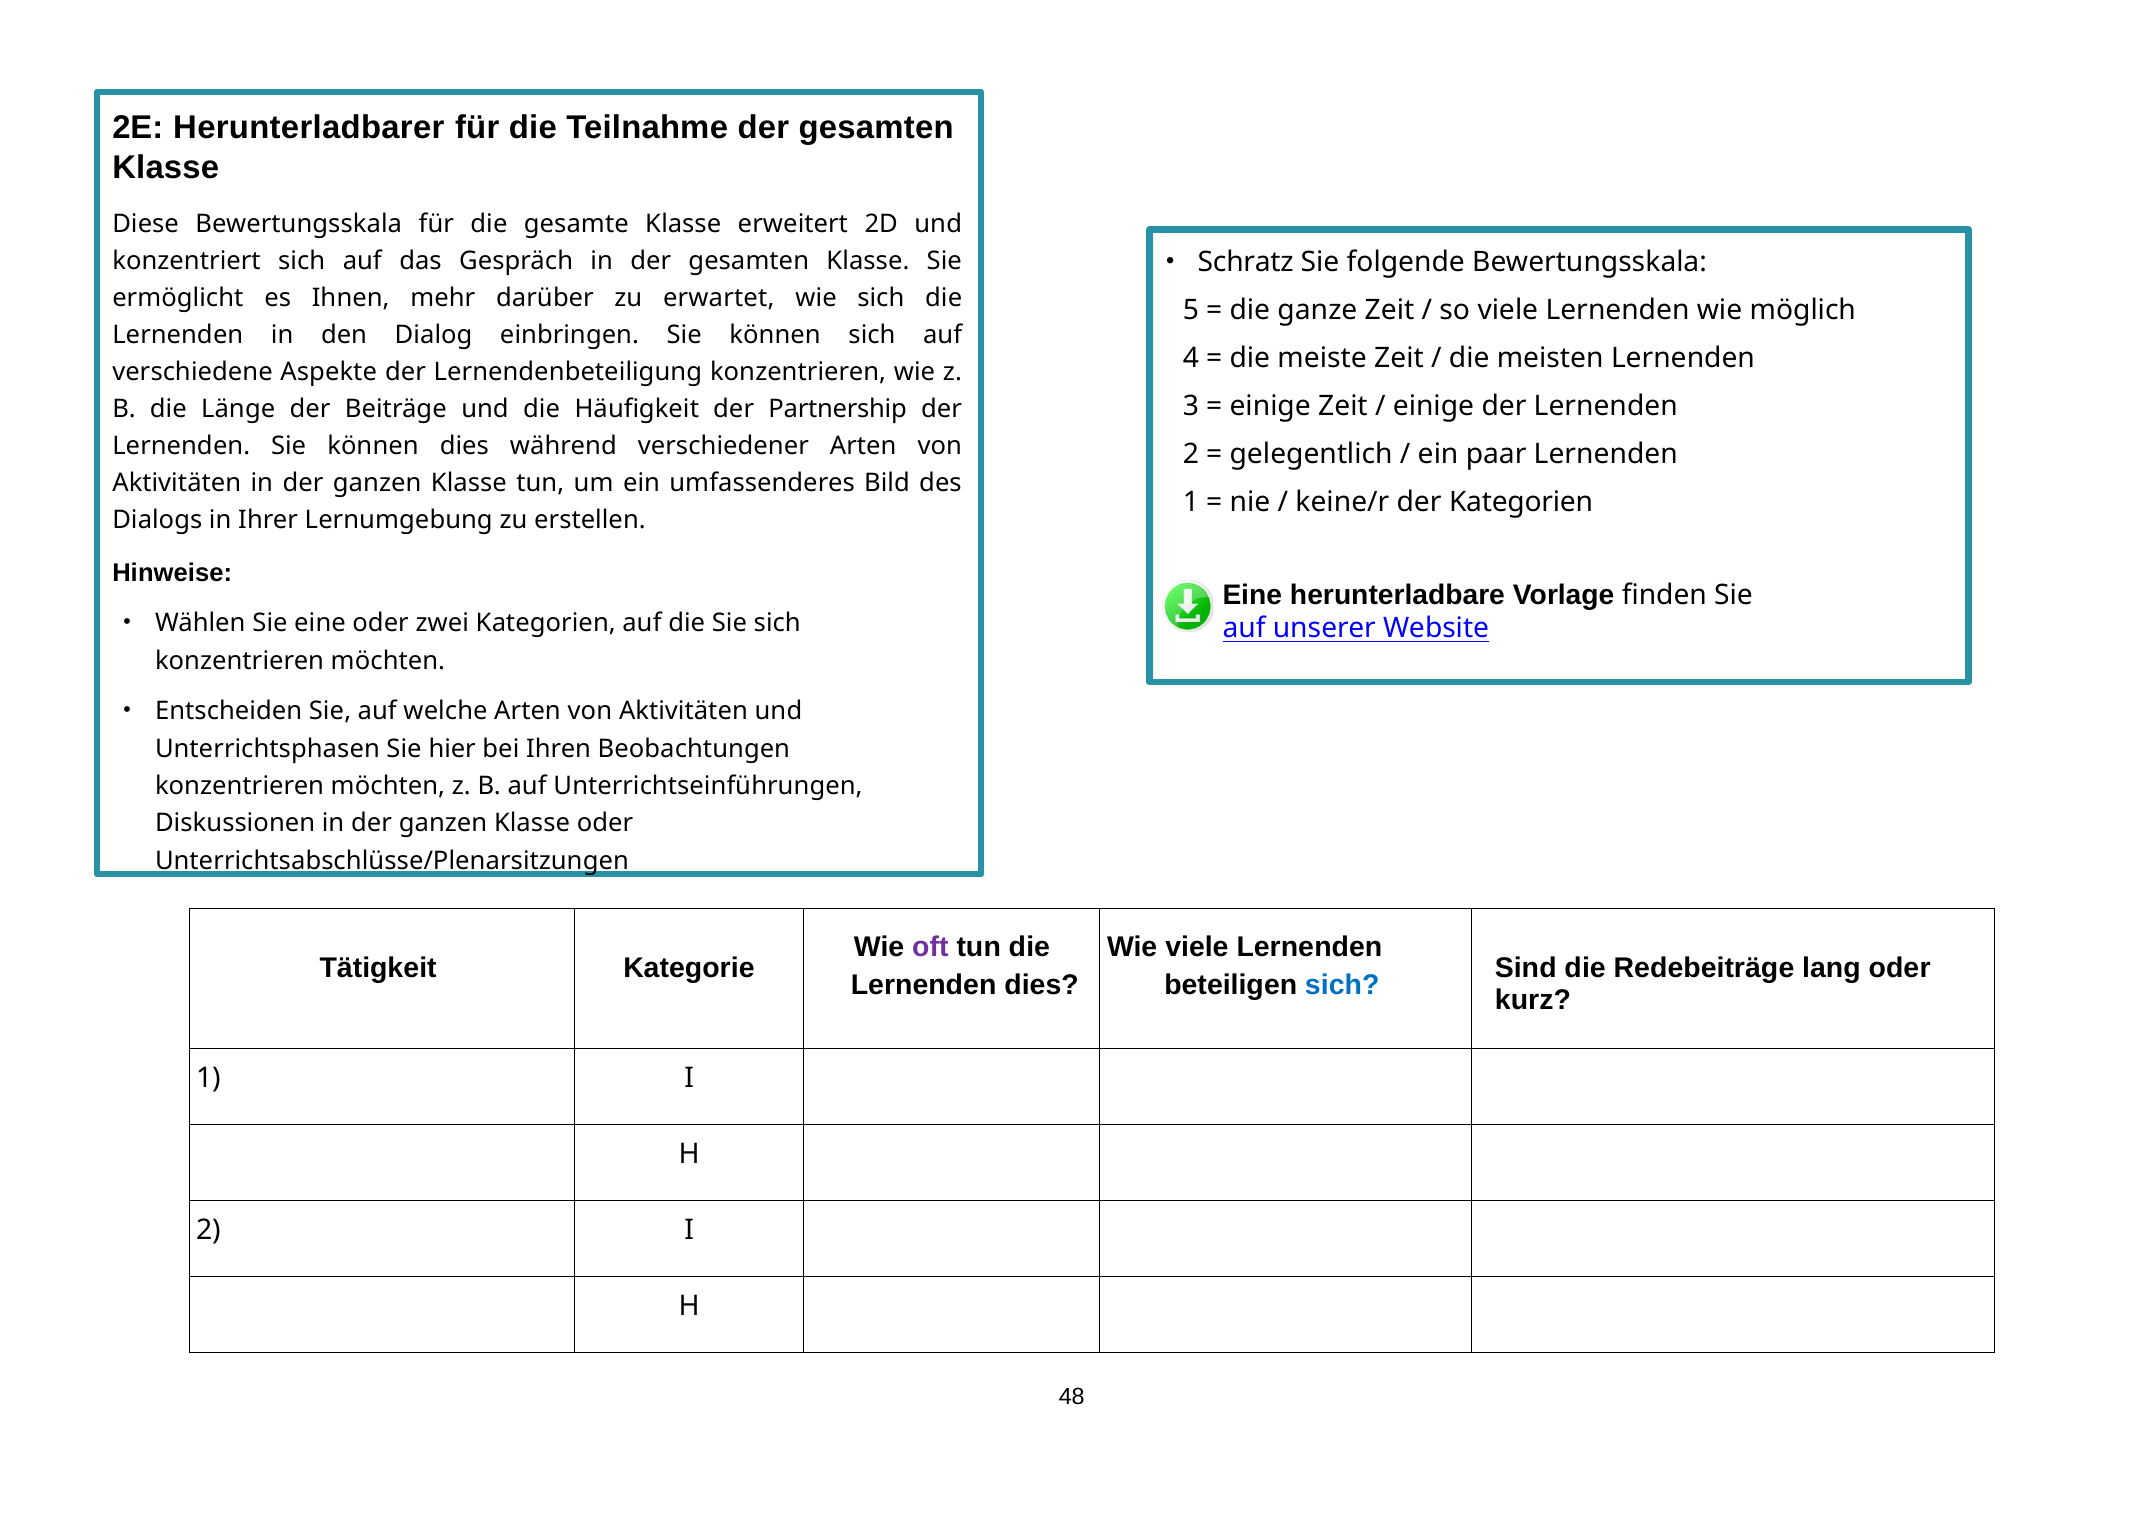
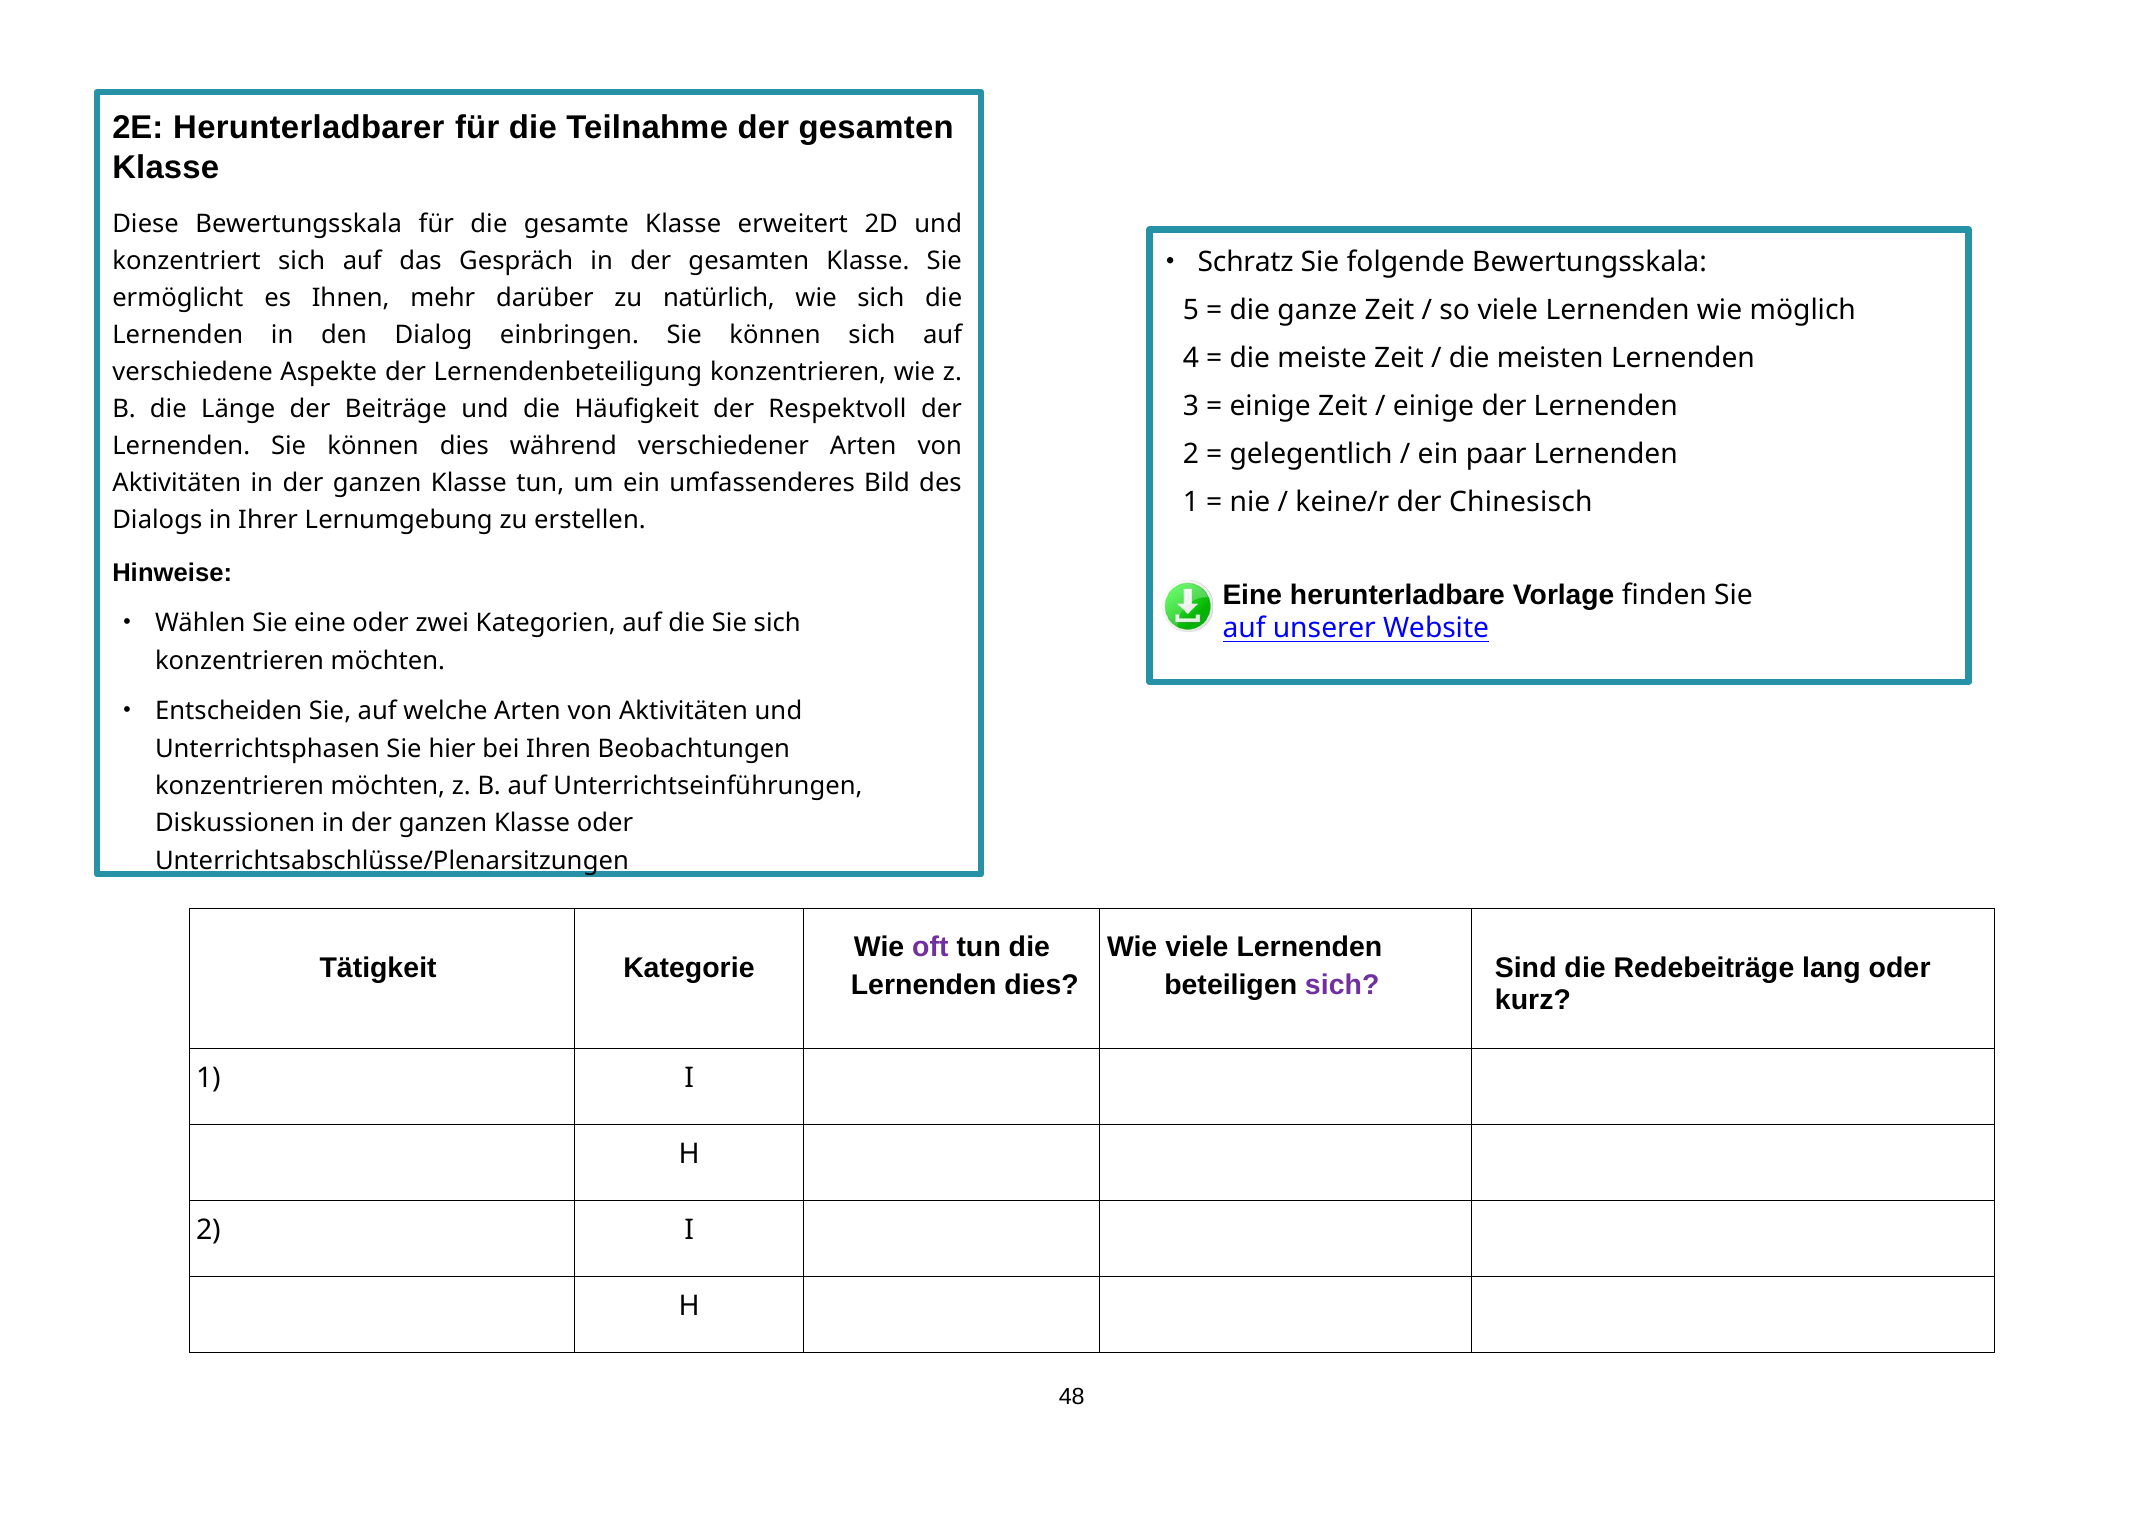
erwartet: erwartet -> natürlich (719, 298)
Partnership: Partnership -> Respektvoll (837, 409)
der Kategorien: Kategorien -> Chinesisch (1521, 502)
sich colour: blue -> purple (1342, 985)
